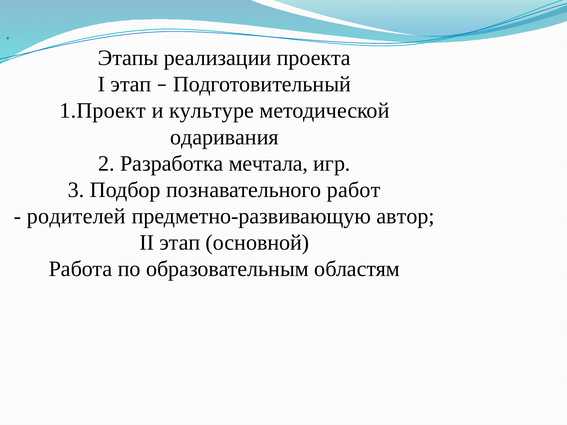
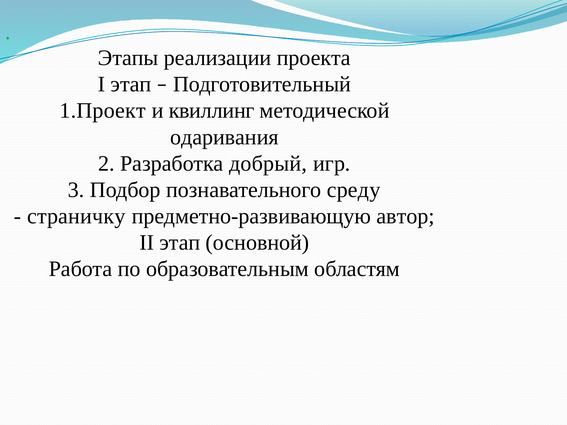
культуре: культуре -> квиллинг (212, 111)
мечтала: мечтала -> добрый (268, 164)
работ: работ -> среду (354, 190)
родителей: родителей -> страничку (76, 216)
